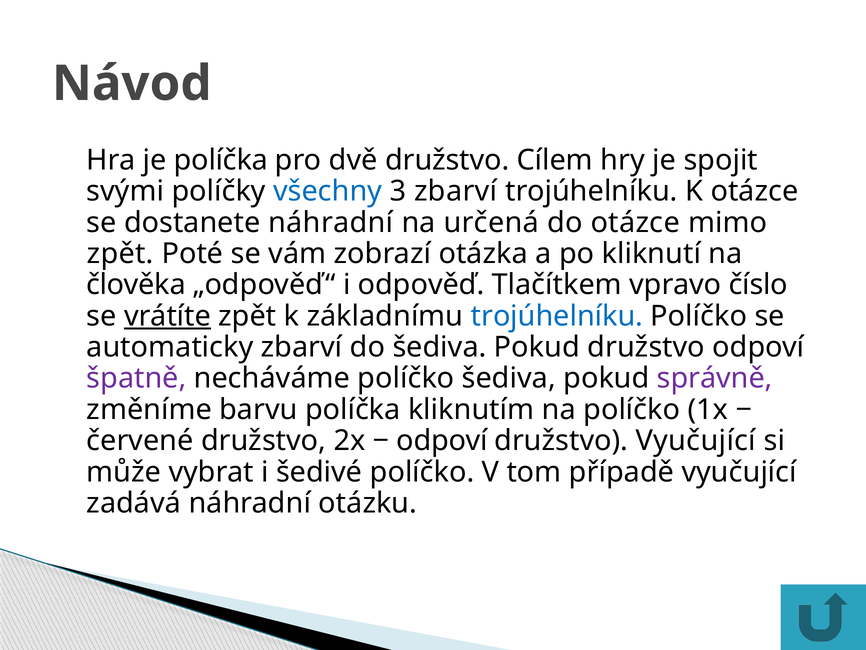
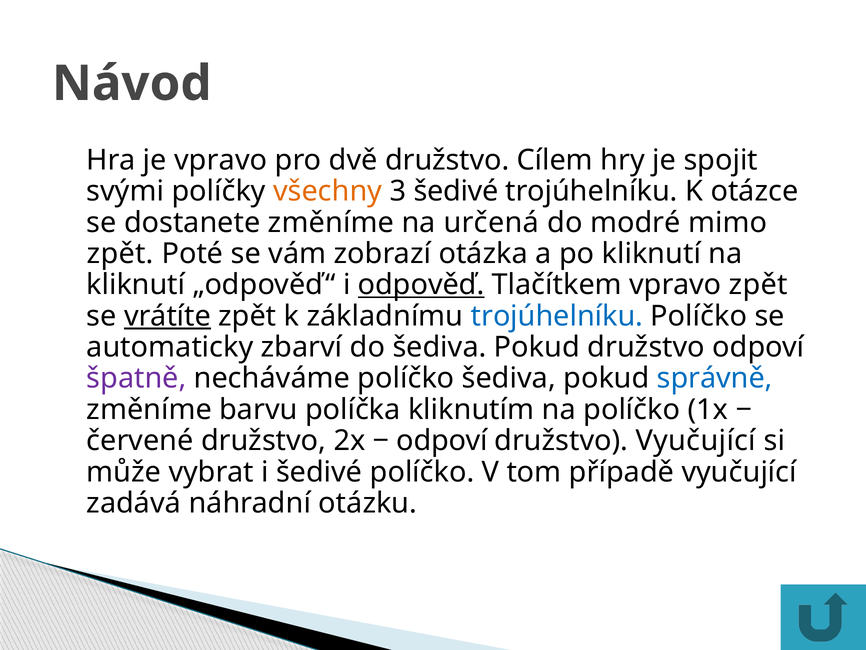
je políčka: políčka -> vpravo (221, 160)
všechny colour: blue -> orange (328, 191)
3 zbarví: zbarví -> šedivé (456, 191)
dostanete náhradní: náhradní -> změníme (331, 222)
do otázce: otázce -> modré (635, 222)
člověka: člověka -> kliknutí (136, 285)
odpověď underline: none -> present (421, 285)
vpravo číslo: číslo -> zpět (758, 285)
správně colour: purple -> blue (715, 378)
